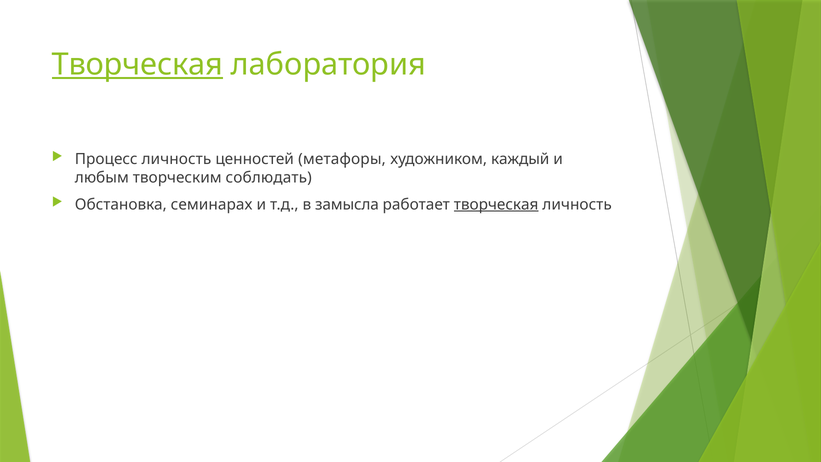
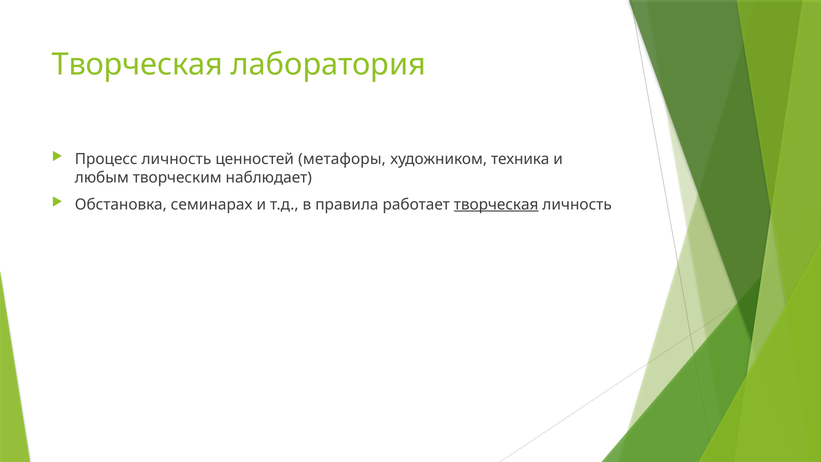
Творческая underline: present -> none (137, 65)
каждый: каждый -> техника (520, 159)
соблюдать: соблюдать -> наблюдает (269, 177)
замысла: замысла -> правила (347, 204)
